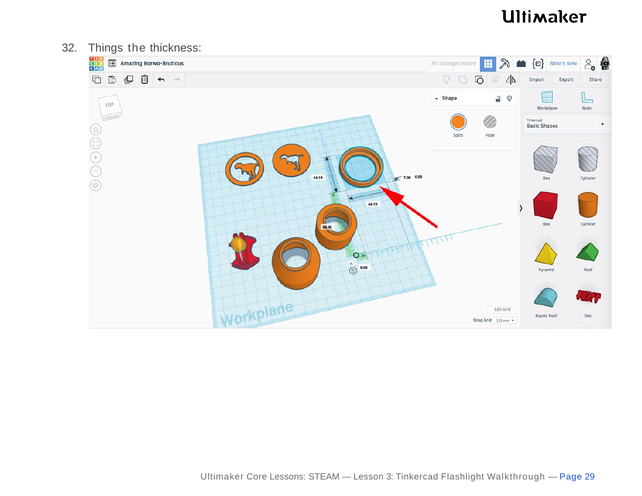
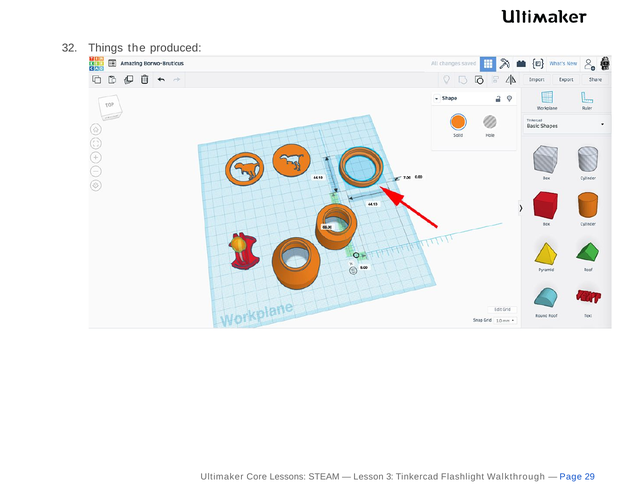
thickness: thickness -> produced (176, 48)
